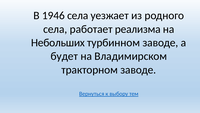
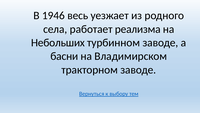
1946 села: села -> весь (78, 16)
будет: будет -> басни (64, 56)
